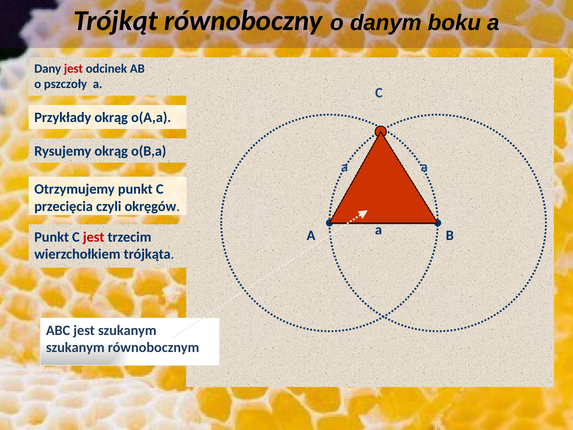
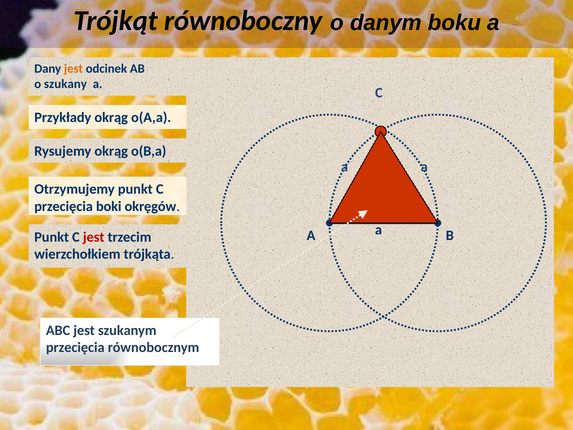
jest colour: red -> orange (73, 69)
pszczoły: pszczoły -> szukany (65, 84)
czyli: czyli -> boki (109, 206)
szukanym: szukanym -> przecięcia (75, 347)
